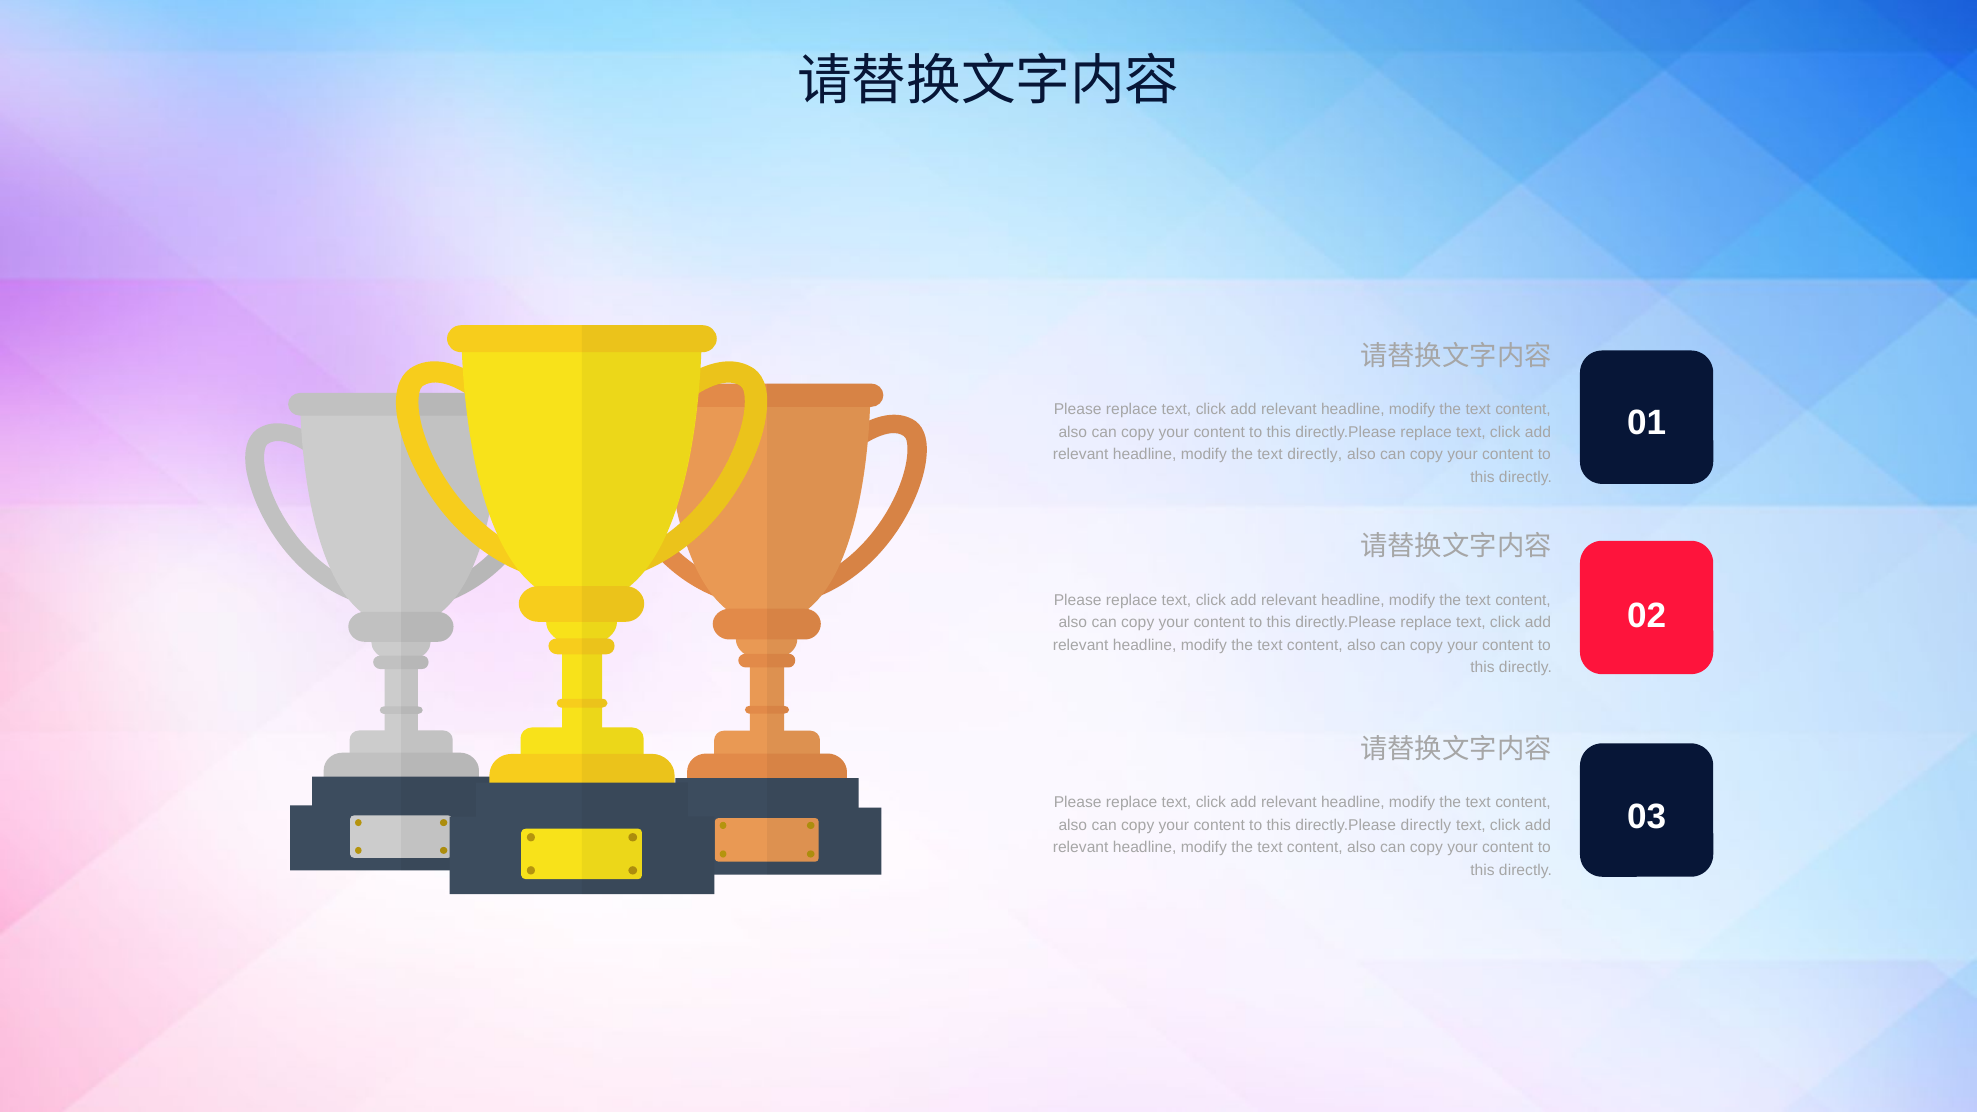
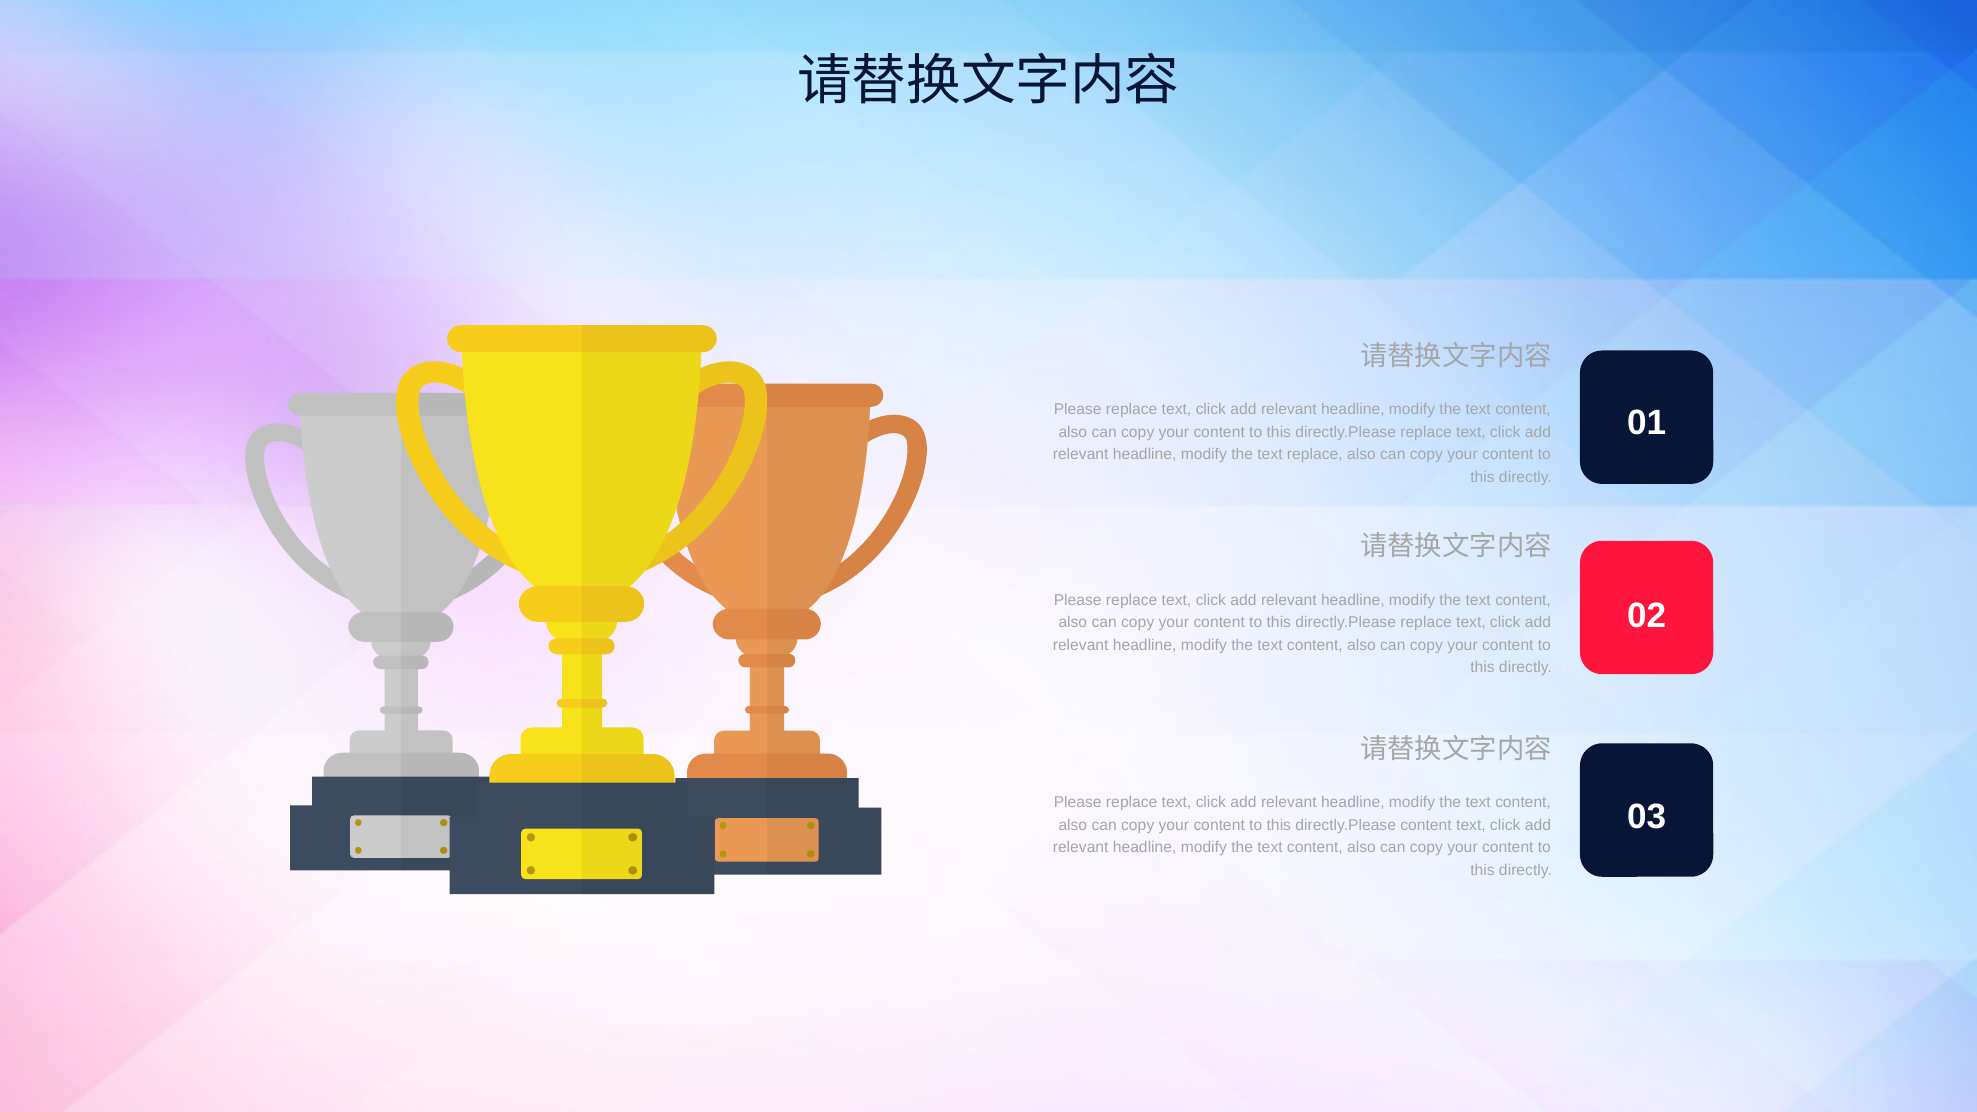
text directly: directly -> replace (1315, 455)
directly.Please directly: directly -> content (1426, 825)
